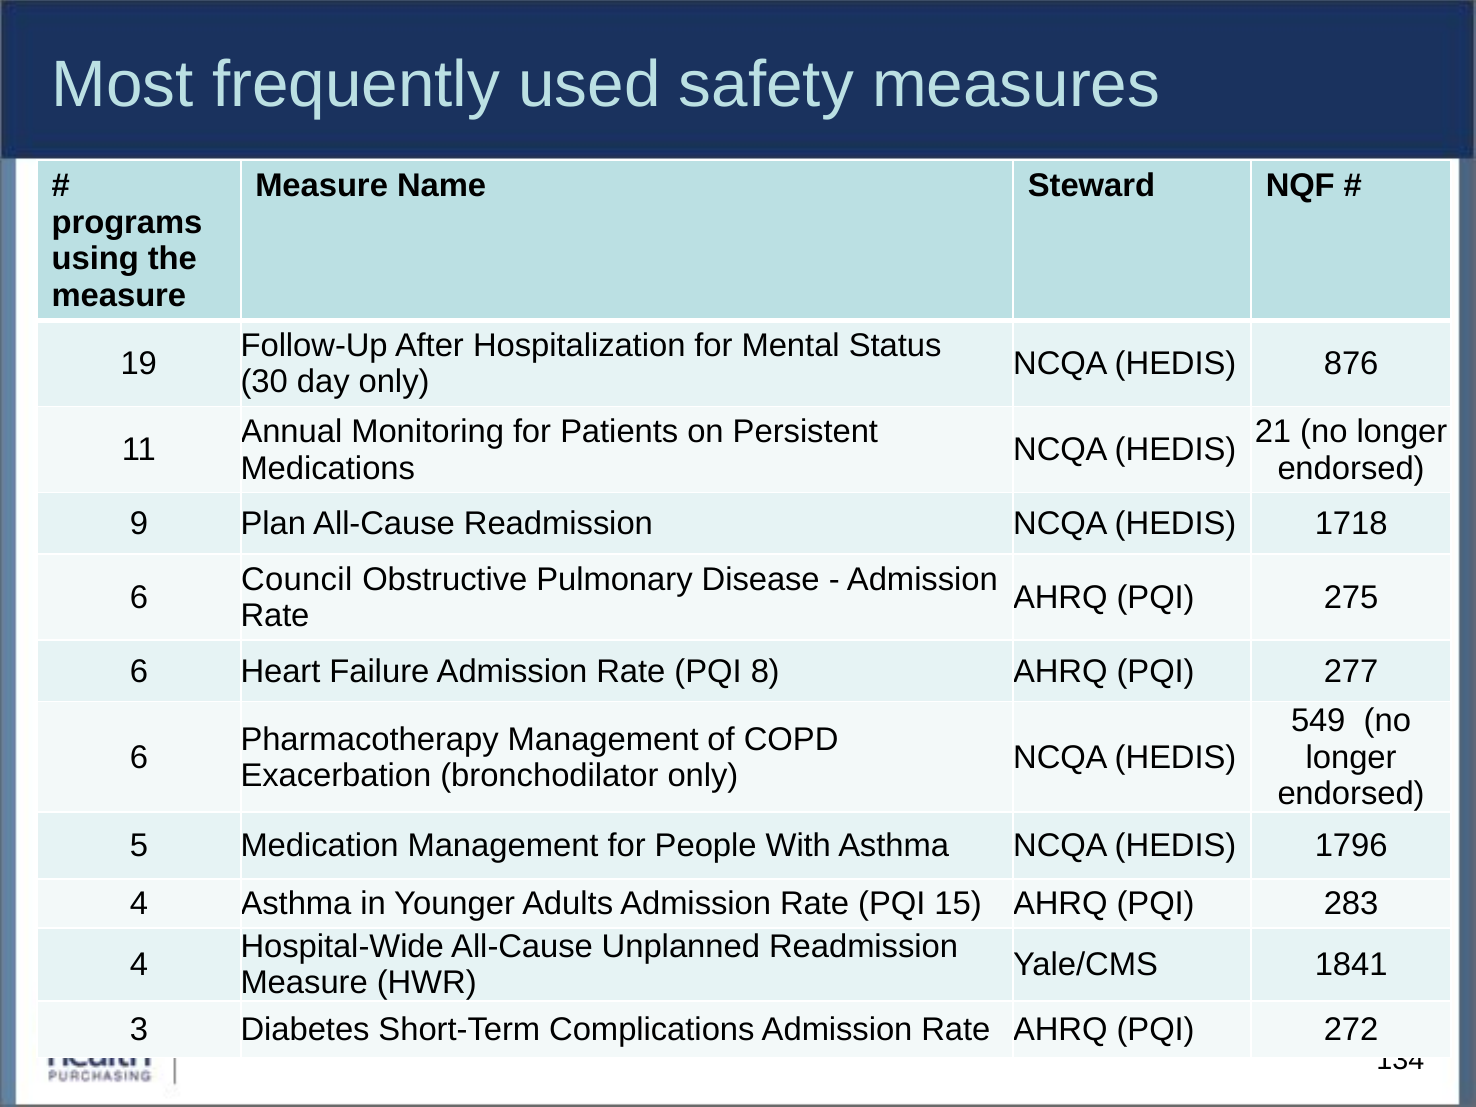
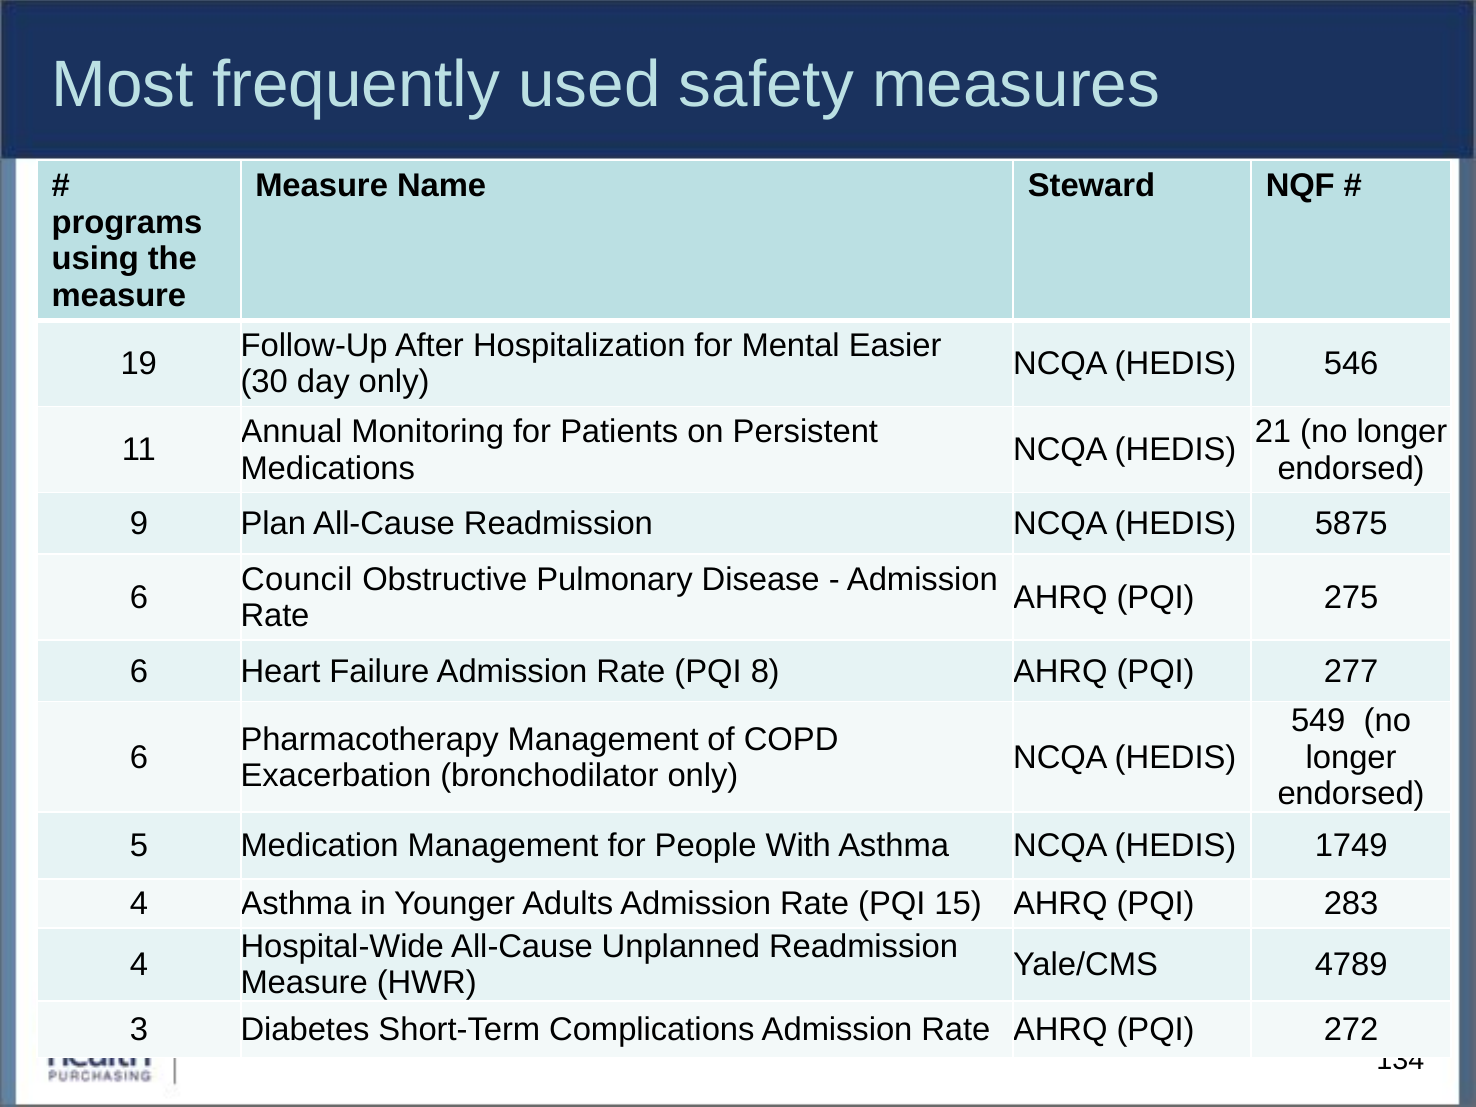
Status: Status -> Easier (895, 346)
876: 876 -> 546 (1351, 364)
1718: 1718 -> 5875 (1351, 524)
1796: 1796 -> 1749 (1351, 846)
1841: 1841 -> 4789 (1351, 965)
